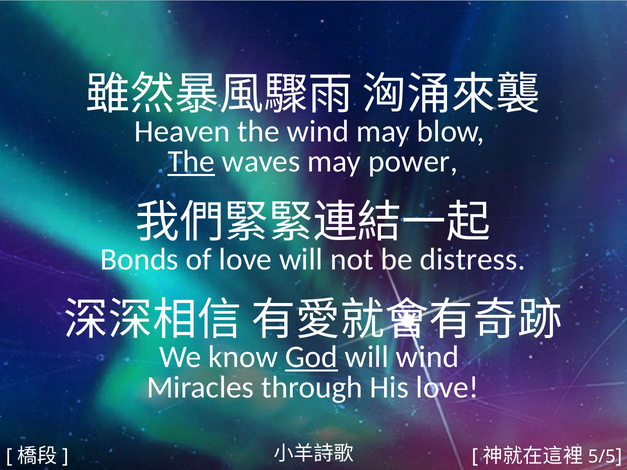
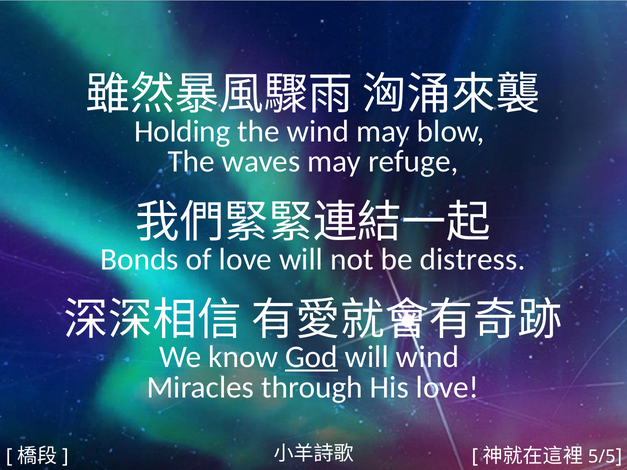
Heaven: Heaven -> Holding (182, 132)
The underline: present -> none (191, 162)
power: power -> refuge (413, 162)
